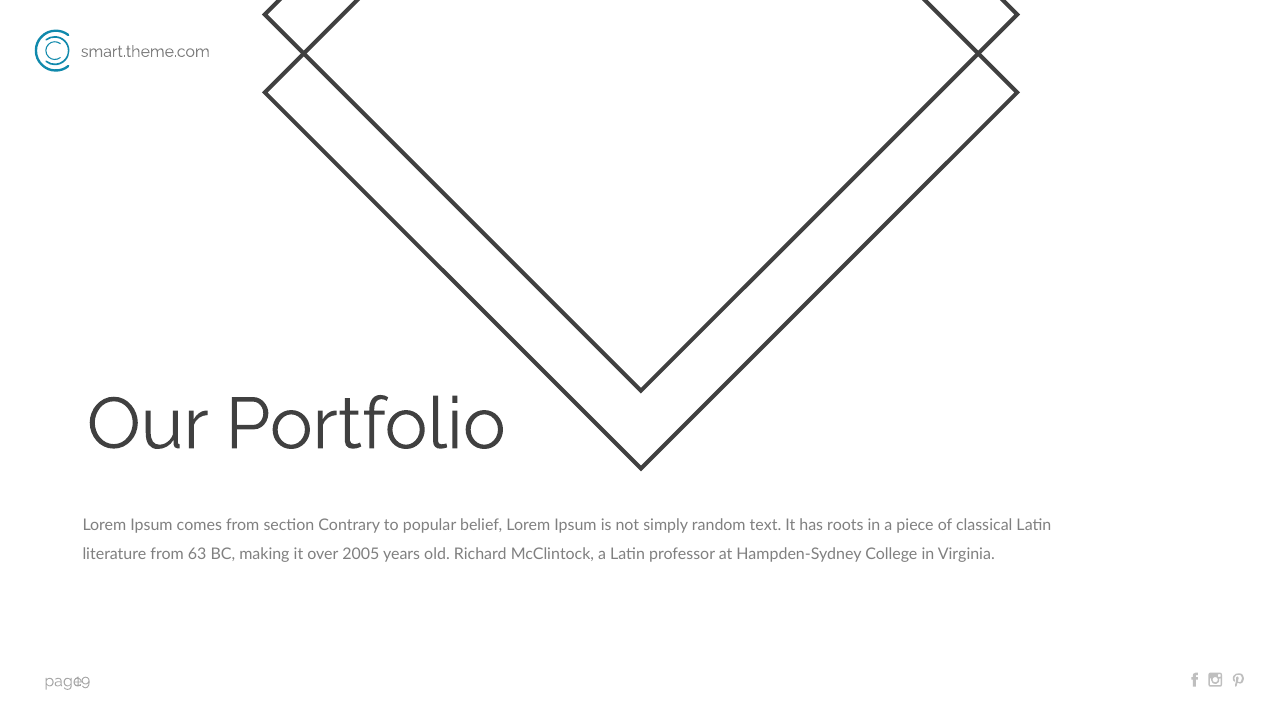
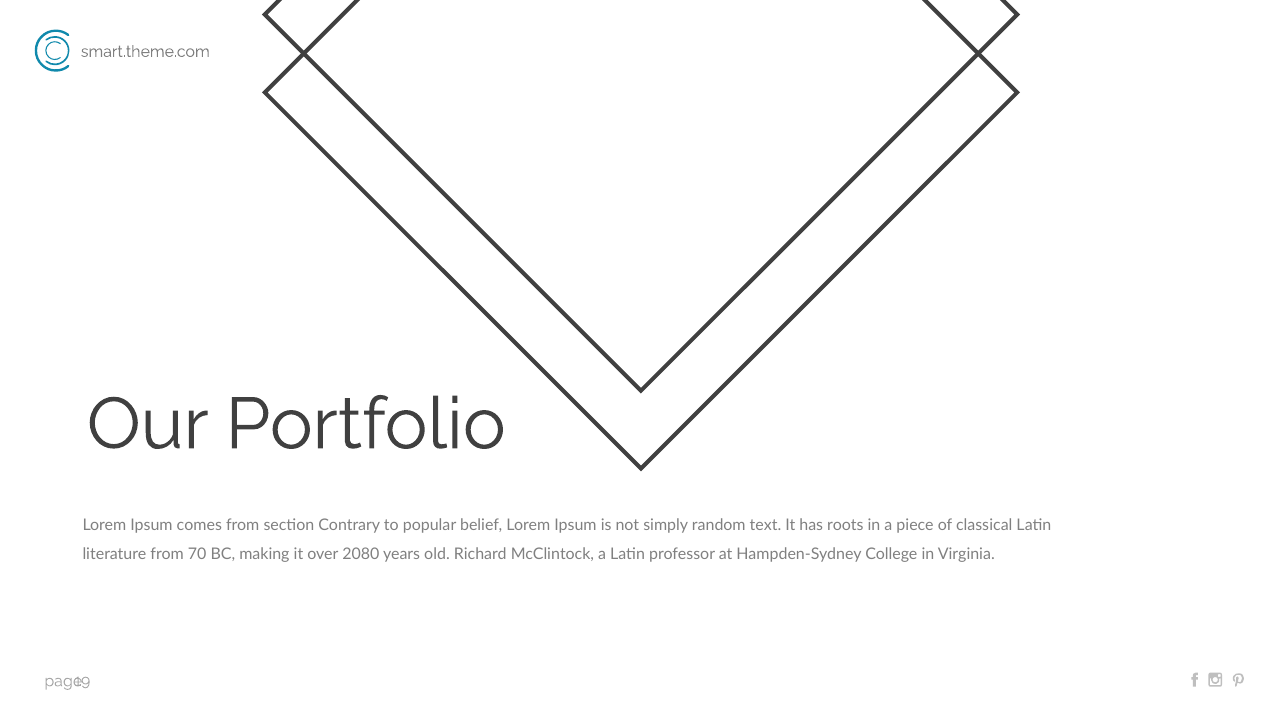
63: 63 -> 70 (197, 554)
2005: 2005 -> 2080 (361, 554)
